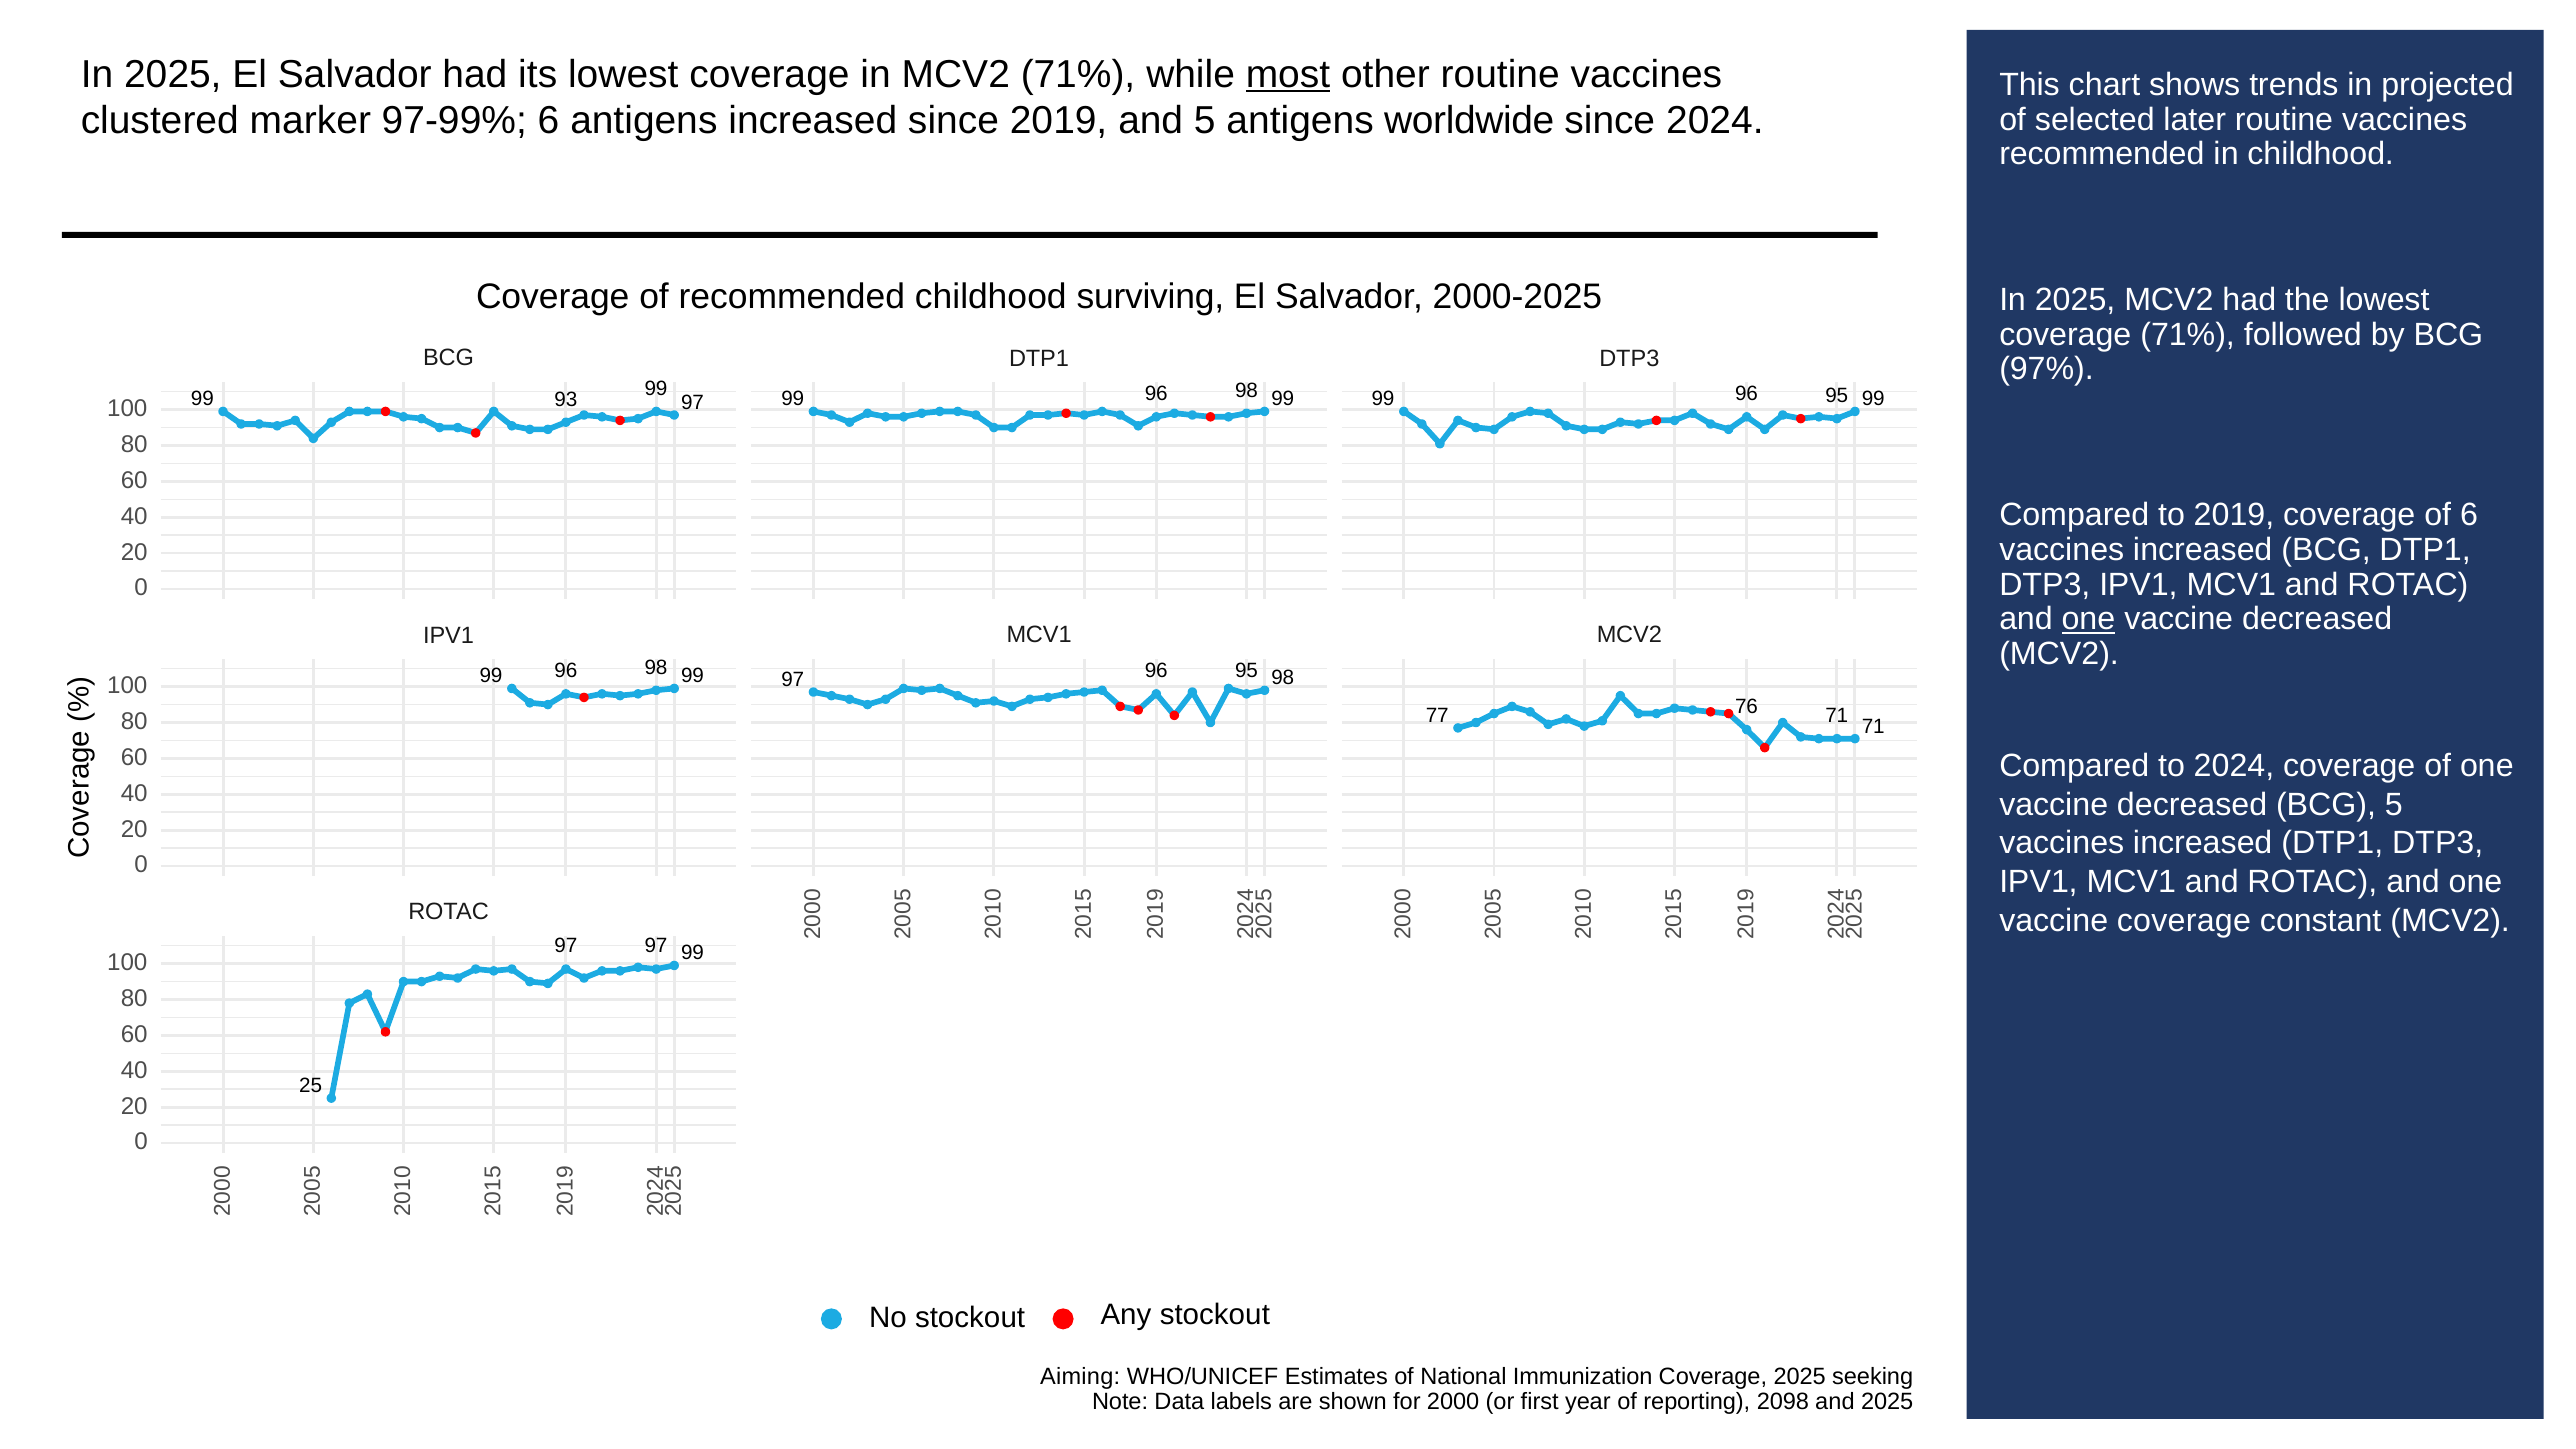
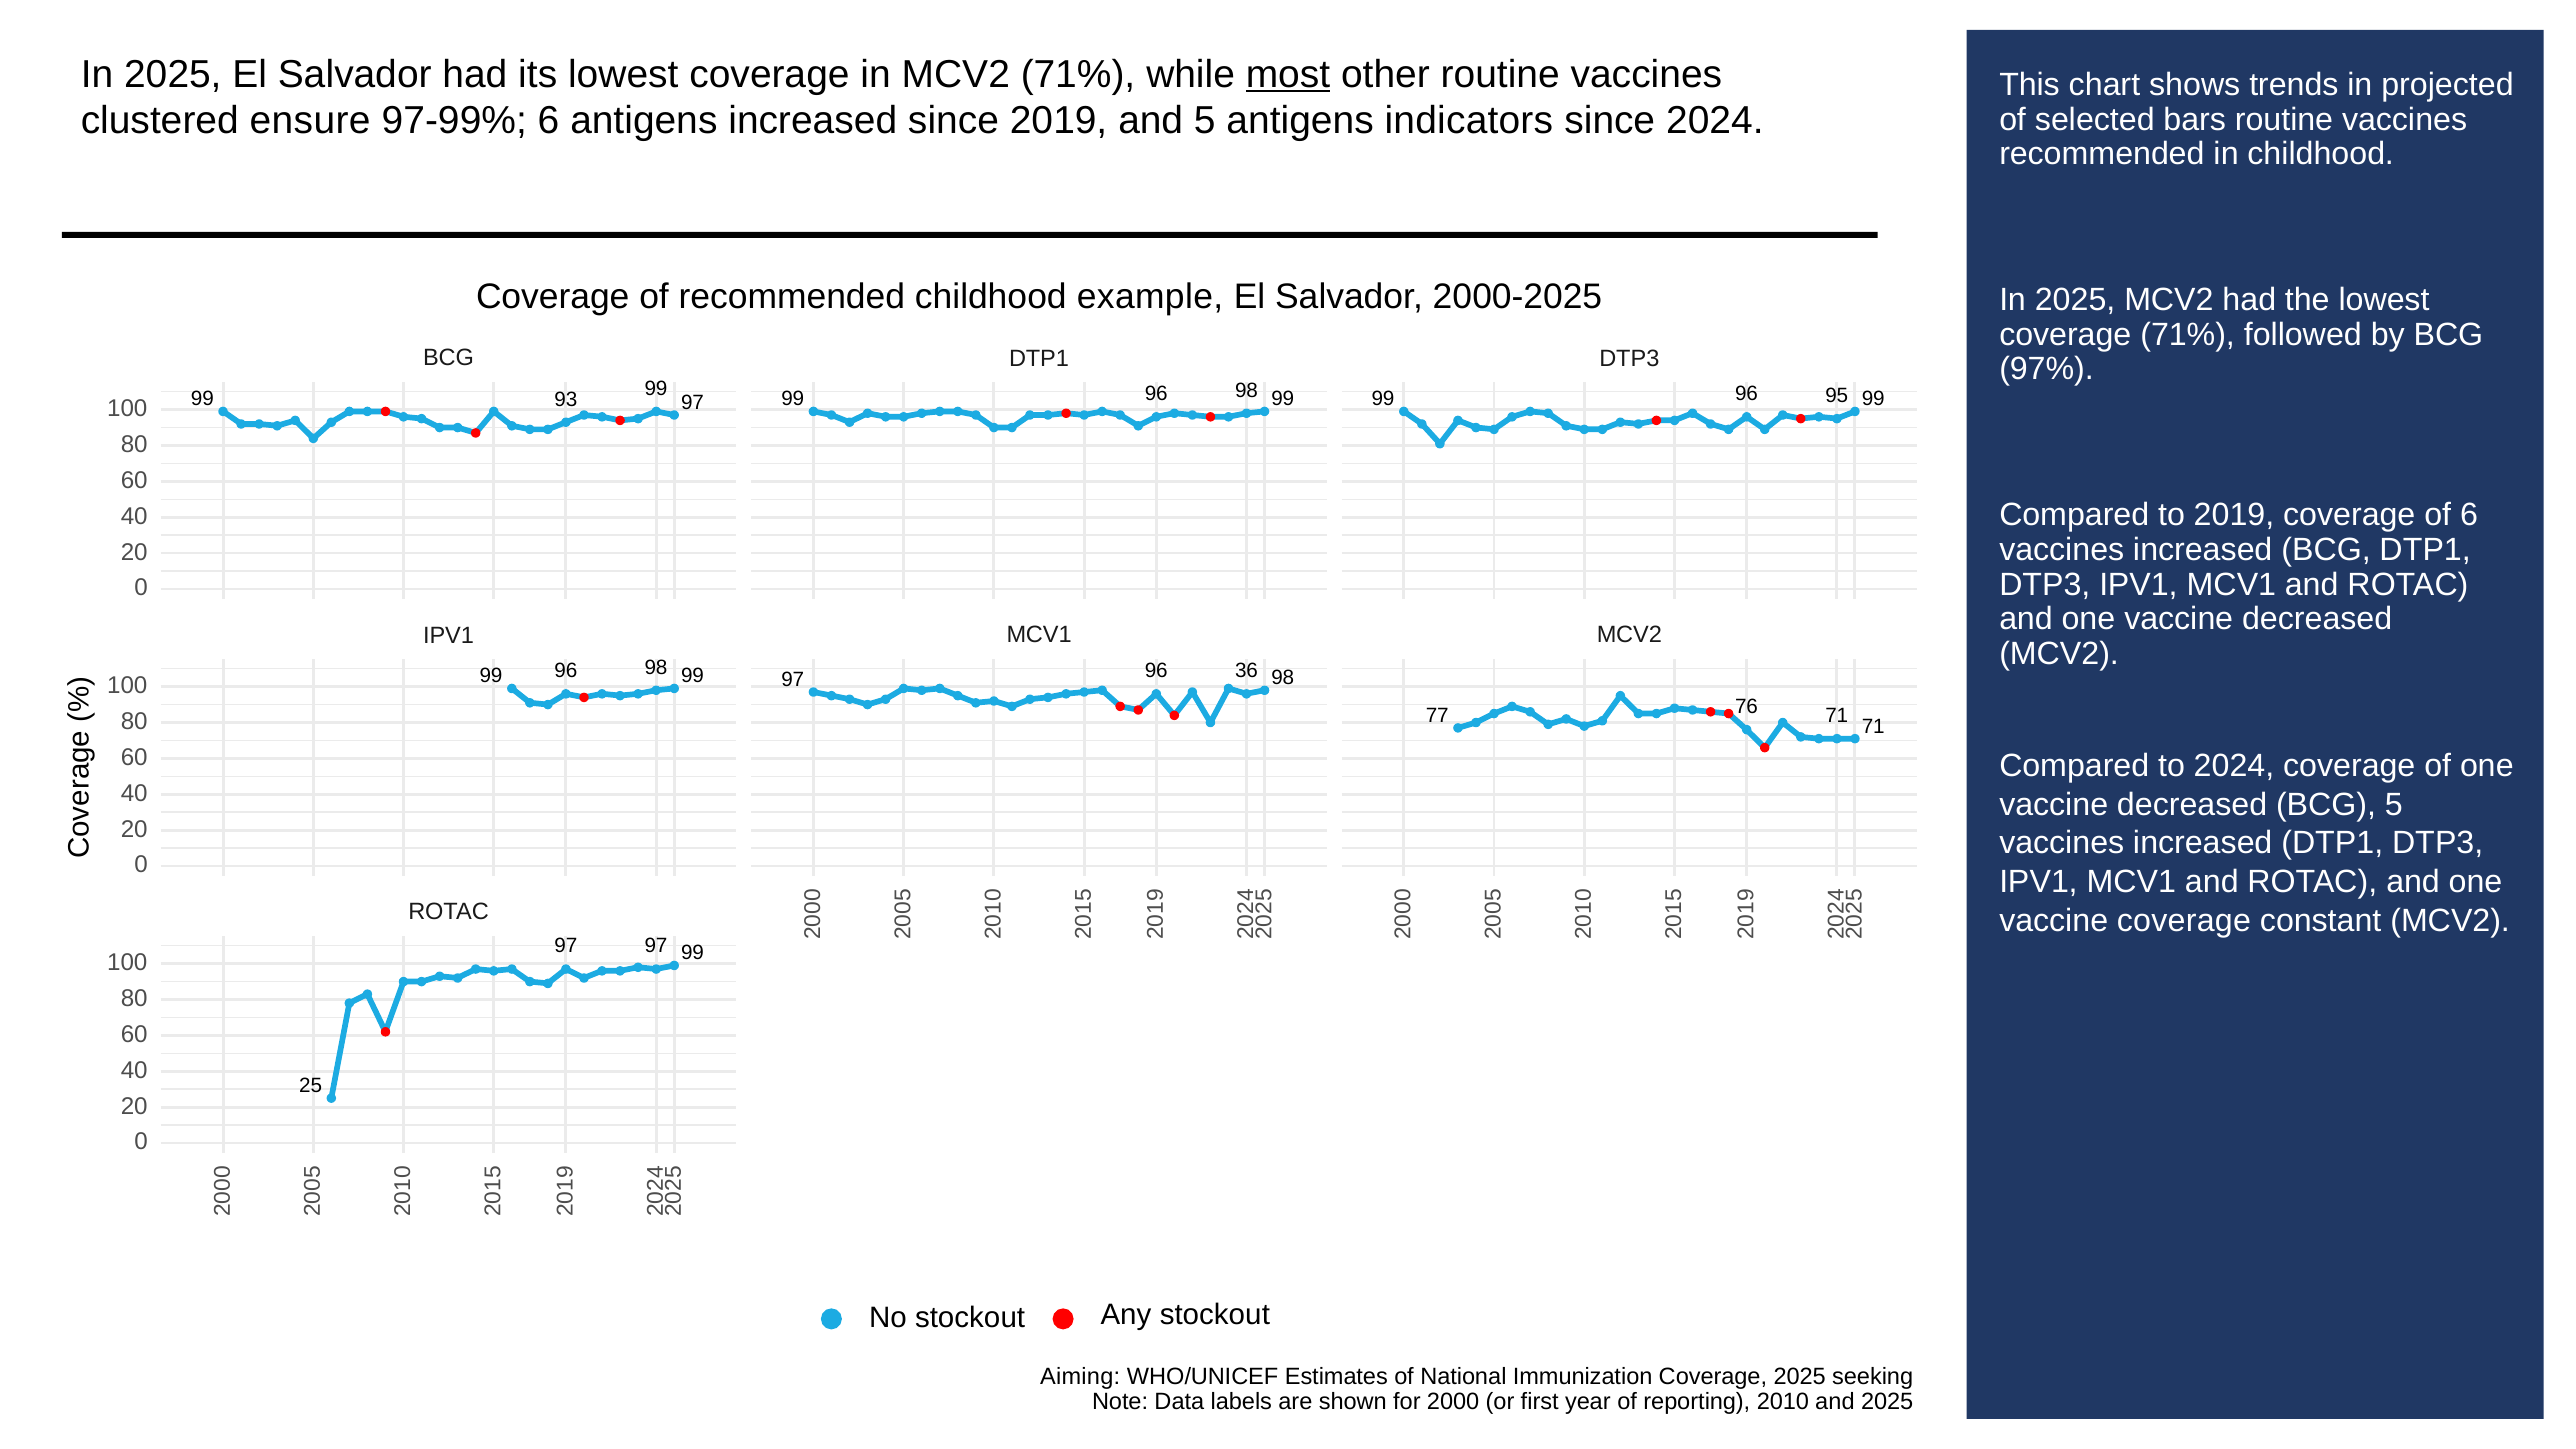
marker: marker -> ensure (310, 121)
worldwide: worldwide -> indicators (1469, 121)
later: later -> bars (2195, 119)
surviving: surviving -> example (1150, 297)
one underline: present -> none (2088, 619)
95: 95 -> 36 (1247, 671)
2098: 2098 -> 2010 (1783, 1402)
